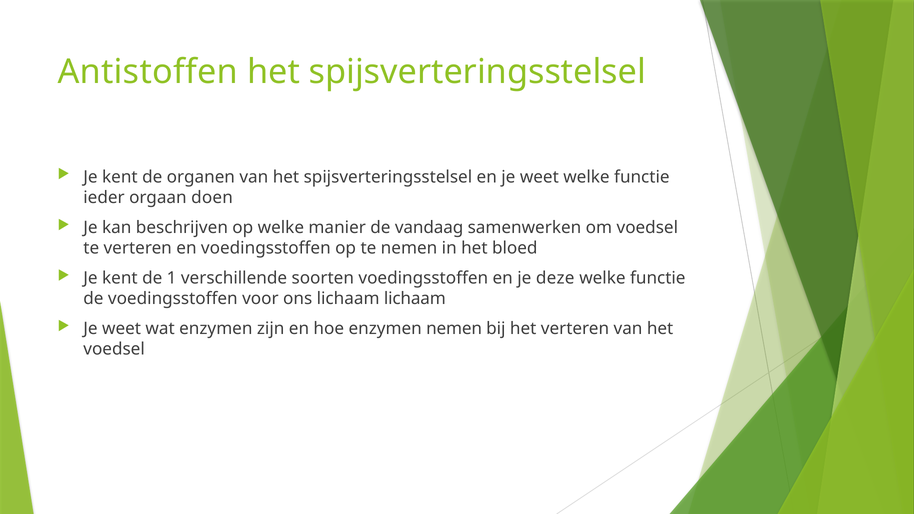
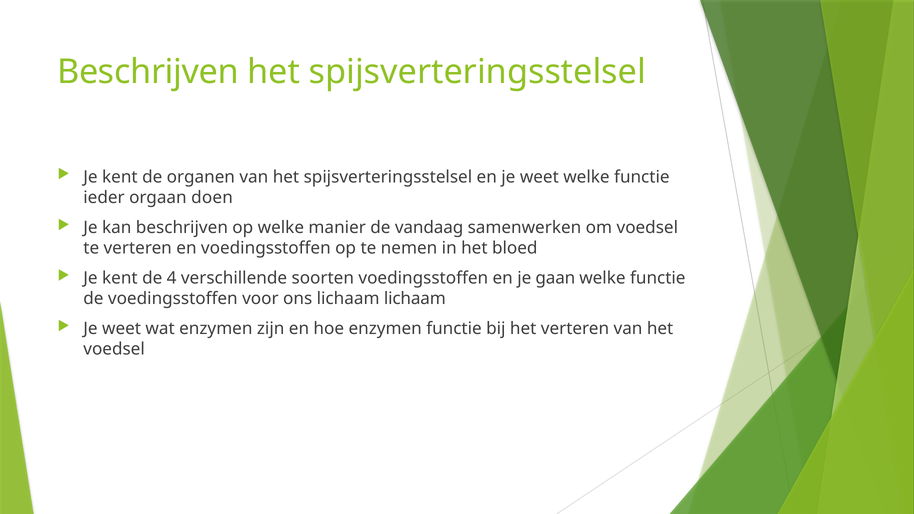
Antistoffen: Antistoffen -> Beschrijven (148, 72)
1: 1 -> 4 (172, 278)
deze: deze -> gaan (555, 278)
enzymen nemen: nemen -> functie (454, 329)
